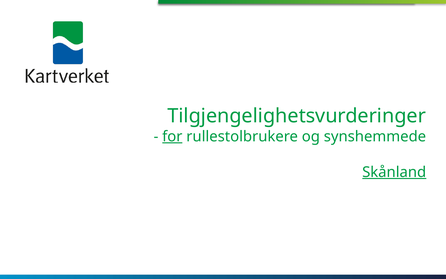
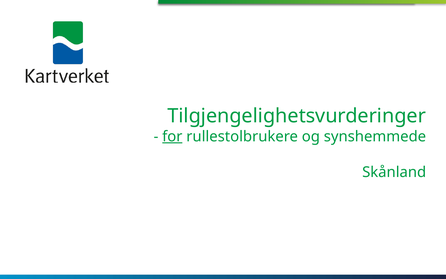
Skånland underline: present -> none (394, 172)
